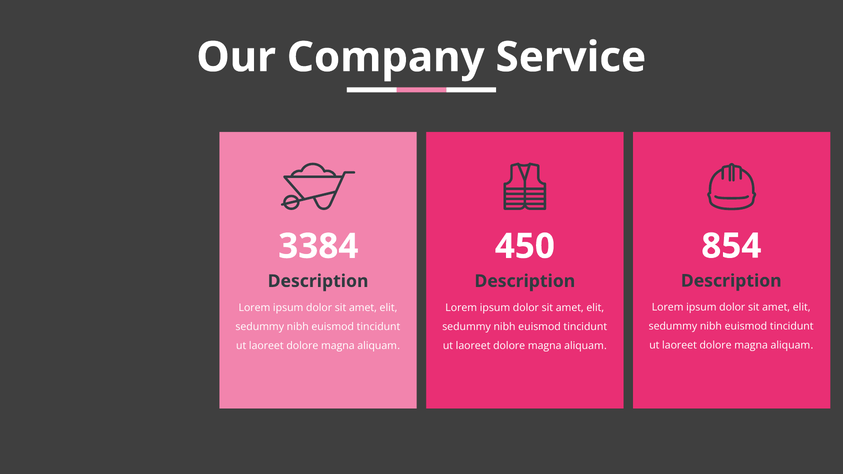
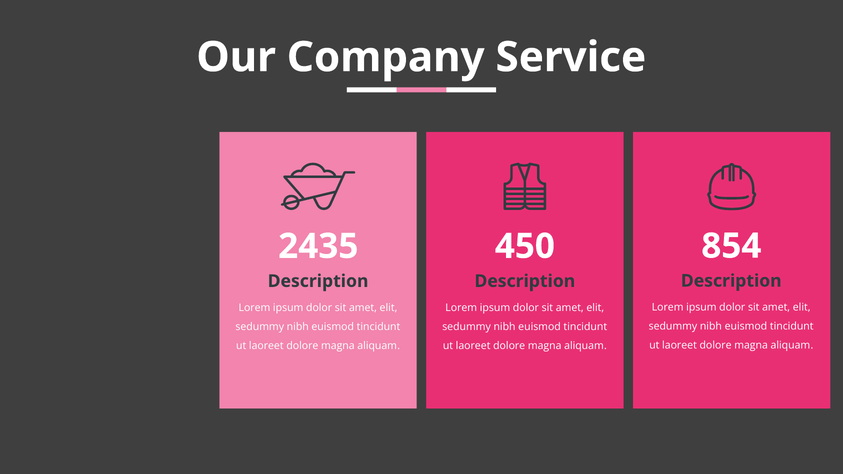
3384: 3384 -> 2435 (318, 246)
